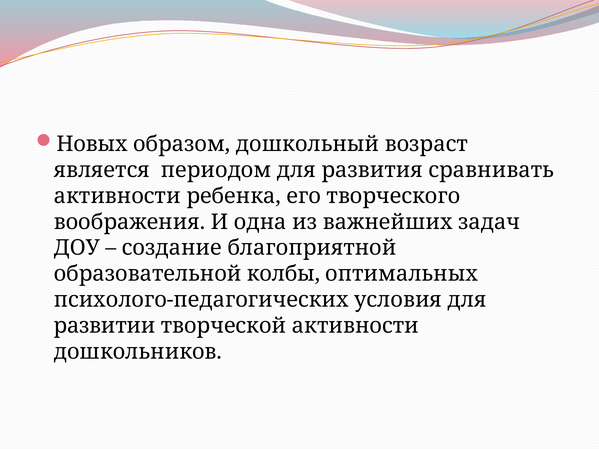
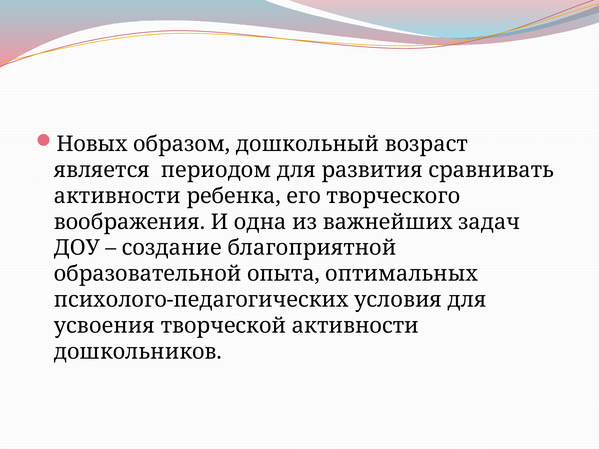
колбы: колбы -> опыта (284, 274)
развитии: развитии -> усвоения (104, 326)
